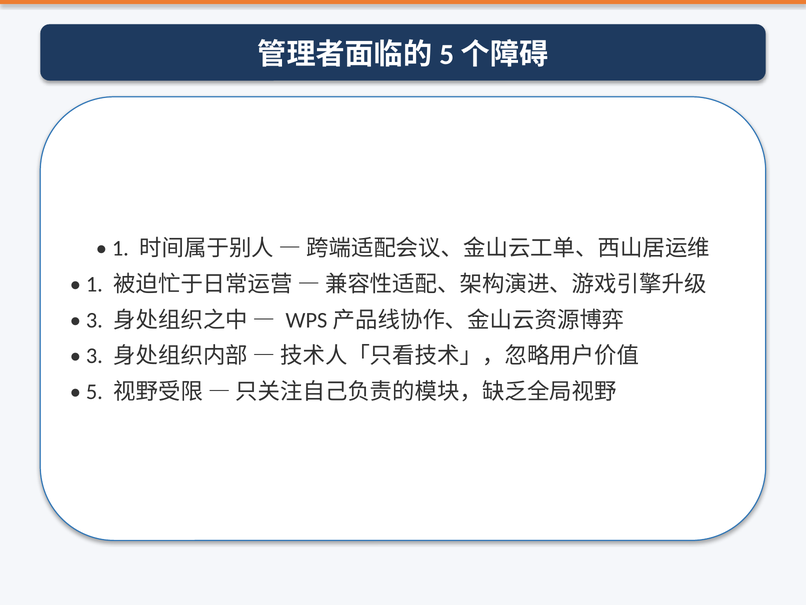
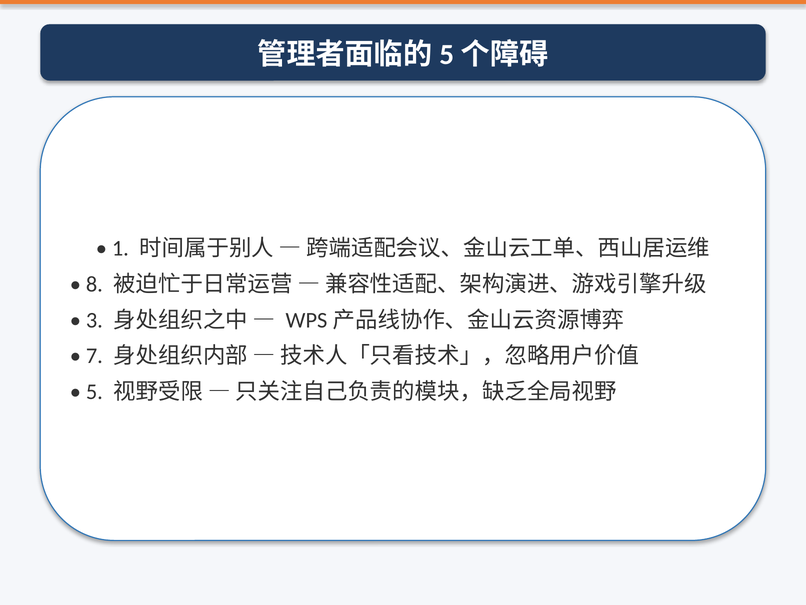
1: 1 -> 8 (94, 284)
3: 3 -> 7 (94, 356)
